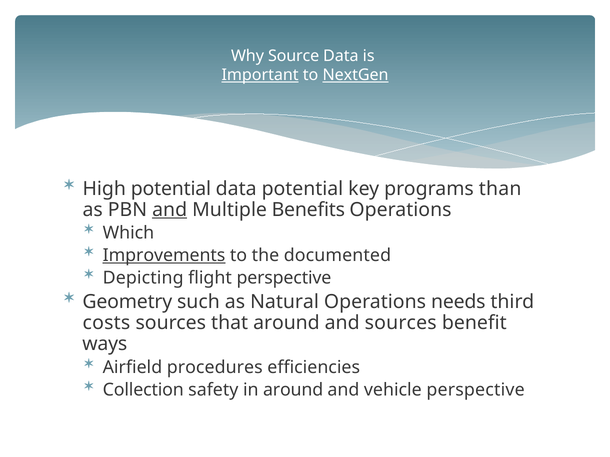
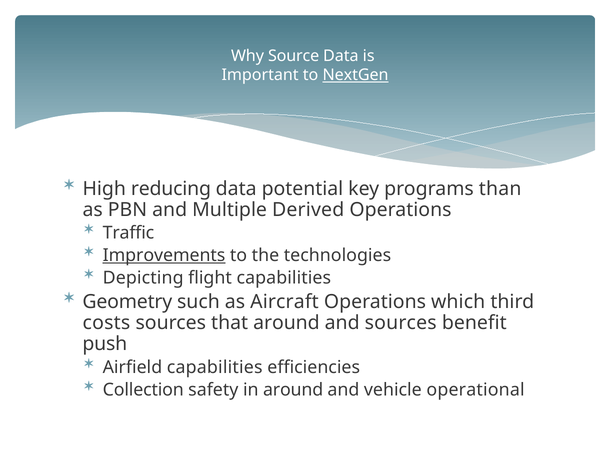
Important underline: present -> none (260, 75)
High potential: potential -> reducing (171, 189)
and underline: present -> none (170, 210)
Benefits: Benefits -> Derived (308, 210)
Which: Which -> Traffic (128, 233)
documented: documented -> technologies (337, 256)
flight perspective: perspective -> capabilities (284, 278)
Natural: Natural -> Aircraft (284, 302)
needs: needs -> which (458, 302)
ways: ways -> push (105, 344)
Airfield procedures: procedures -> capabilities (215, 368)
vehicle perspective: perspective -> operational (476, 390)
